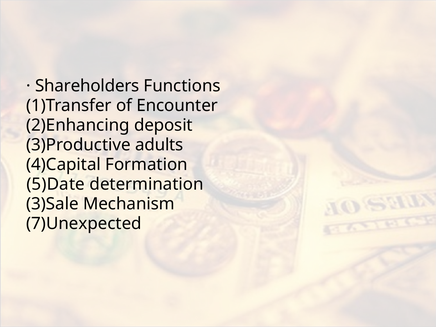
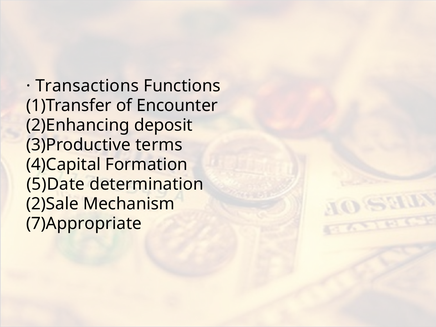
Shareholders: Shareholders -> Transactions (87, 86)
adults: adults -> terms (159, 145)
3)Sale: 3)Sale -> 2)Sale (52, 204)
7)Unexpected: 7)Unexpected -> 7)Appropriate (84, 224)
